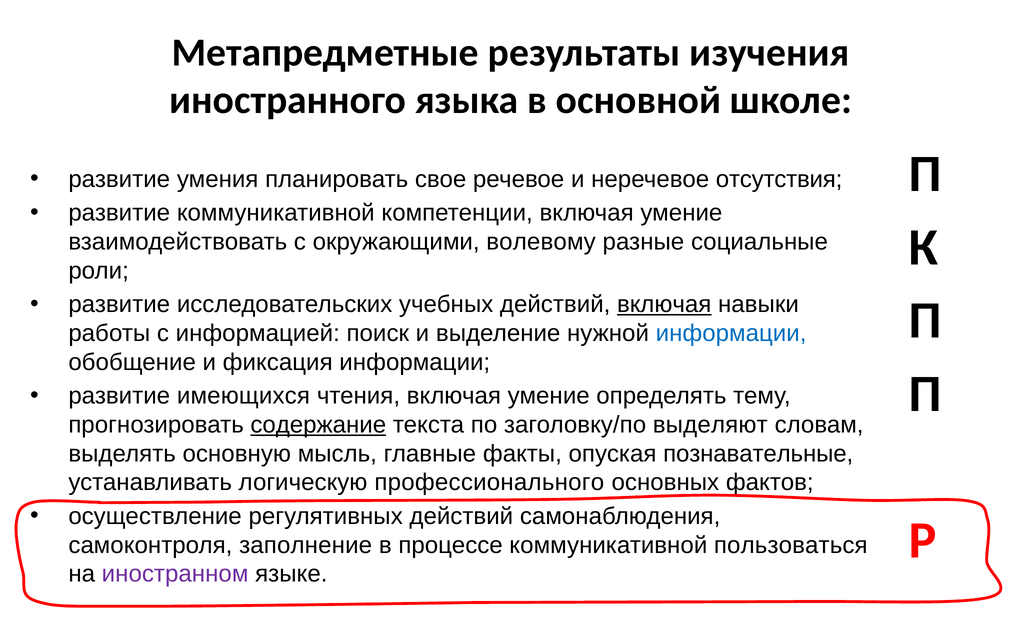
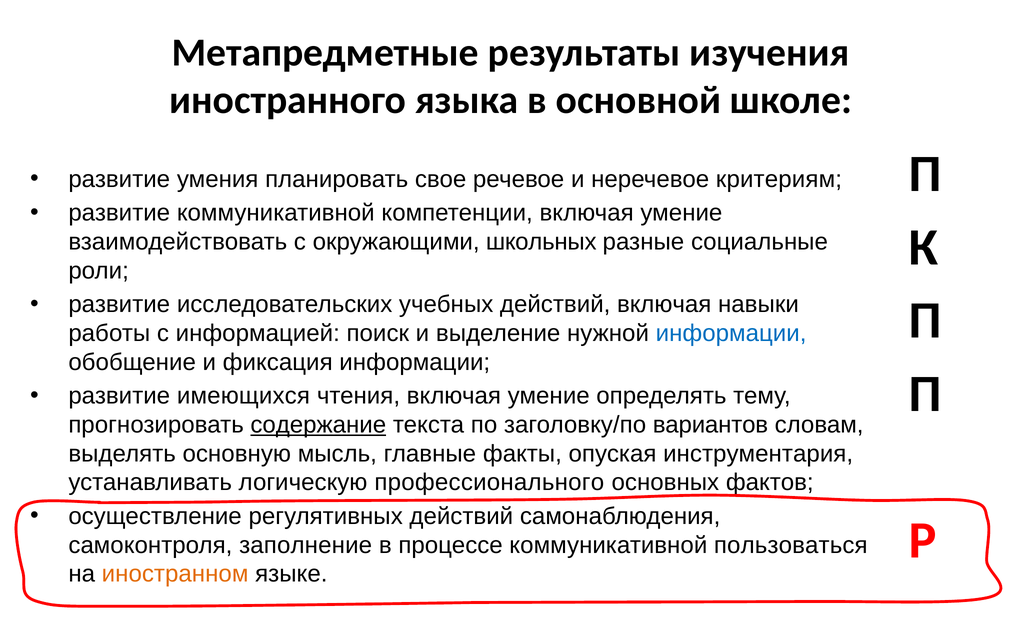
отсутствия: отсутствия -> критериям (779, 179)
волевому: волевому -> школьных (541, 242)
включая underline: present -> none (664, 304)
выделяют: выделяют -> вариантов (710, 425)
познавательные: познавательные -> инструментария (758, 454)
иностранном colour: purple -> orange (175, 574)
